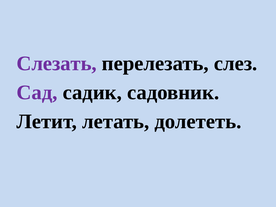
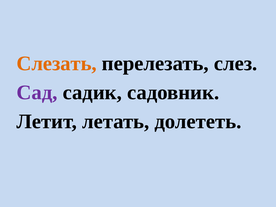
Слезать colour: purple -> orange (57, 64)
